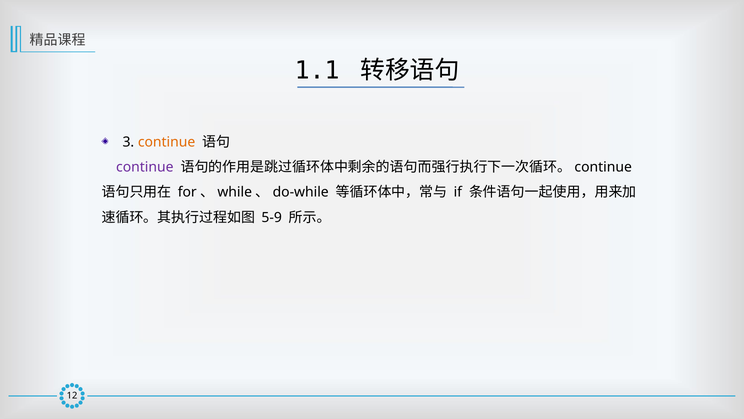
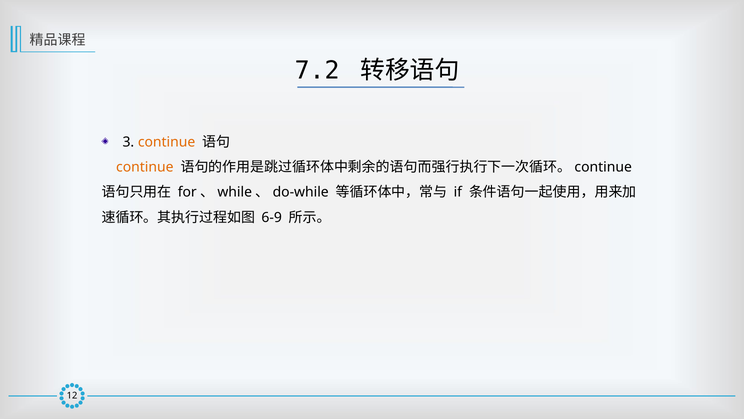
1.1: 1.1 -> 7.2 (317, 71)
continue colour: purple -> orange (145, 167)
5-9: 5-9 -> 6-9 (272, 217)
